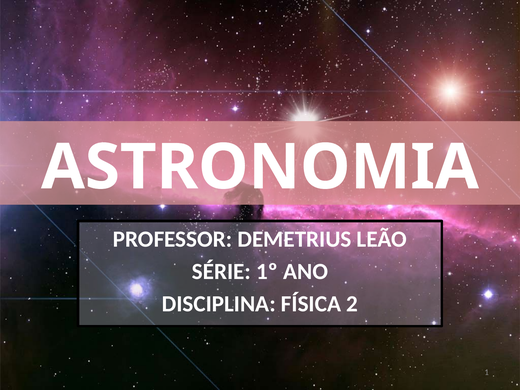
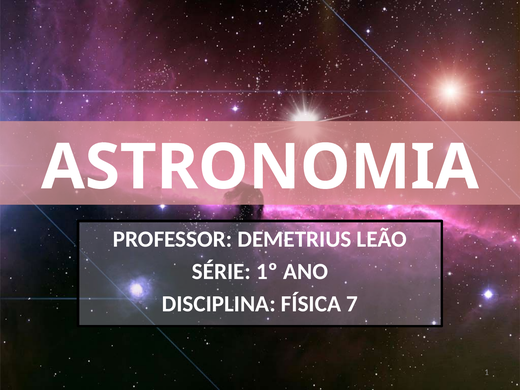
2: 2 -> 7 (352, 304)
